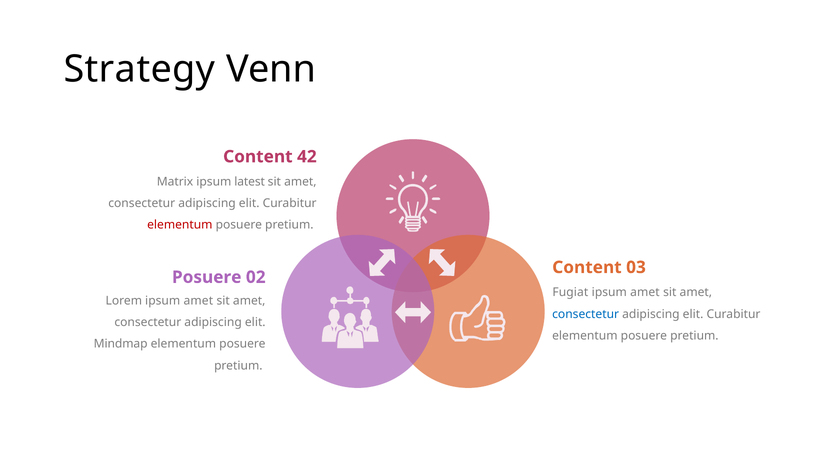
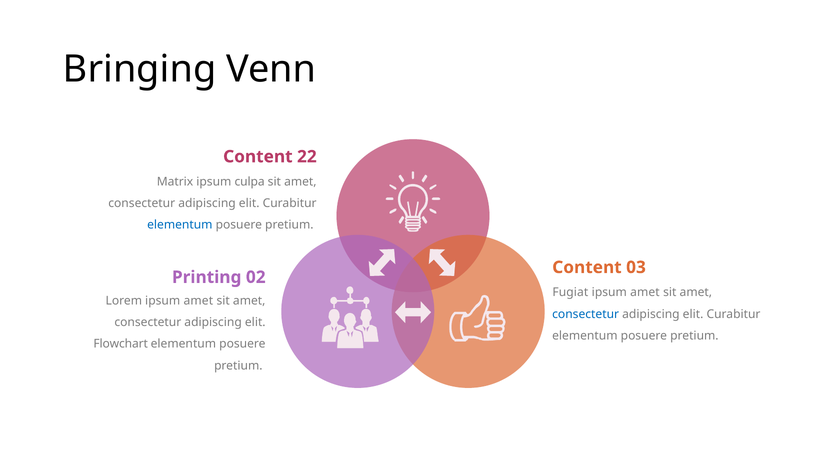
Strategy: Strategy -> Bringing (140, 69)
42: 42 -> 22 (307, 157)
latest: latest -> culpa (250, 181)
elementum colour: red -> blue (180, 225)
Posuere: Posuere -> Printing (207, 277)
Mindmap: Mindmap -> Flowchart (121, 344)
